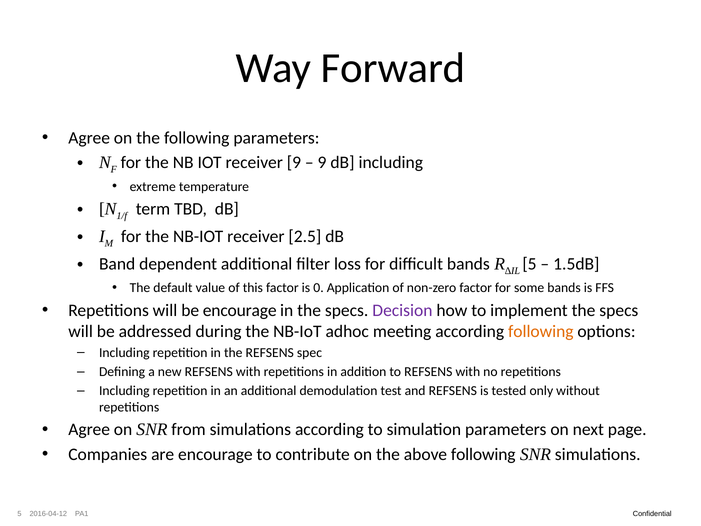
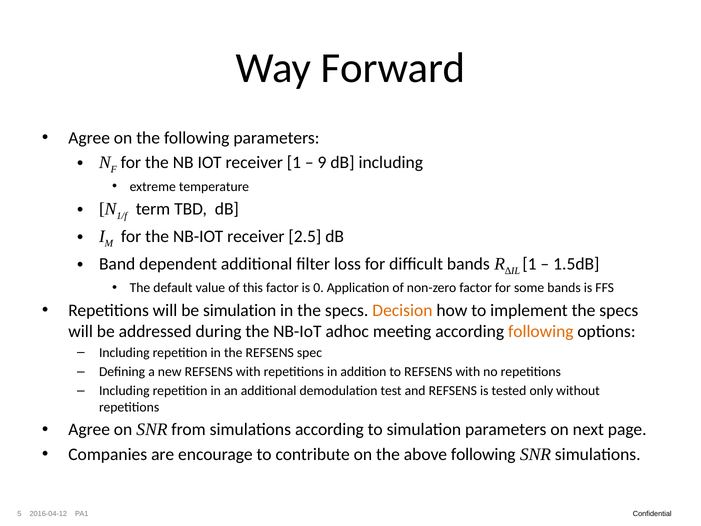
receiver 9: 9 -> 1 (294, 162)
5: 5 -> 1 (530, 264)
be encourage: encourage -> simulation (240, 310)
Decision colour: purple -> orange (402, 310)
